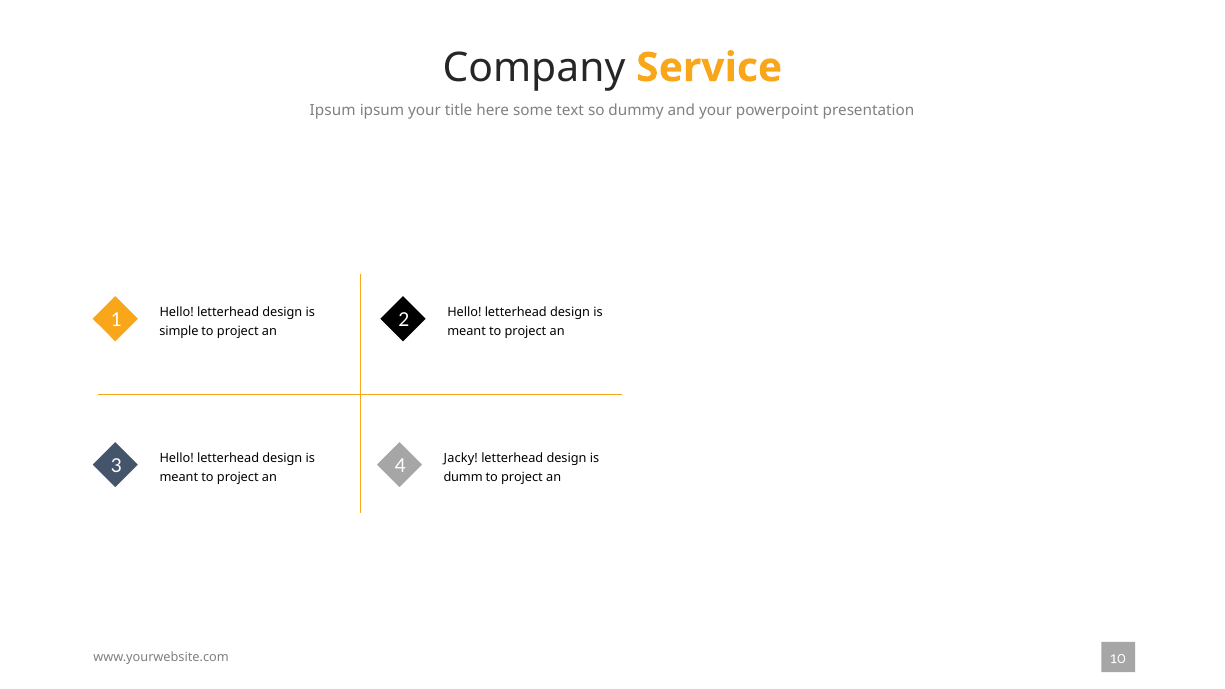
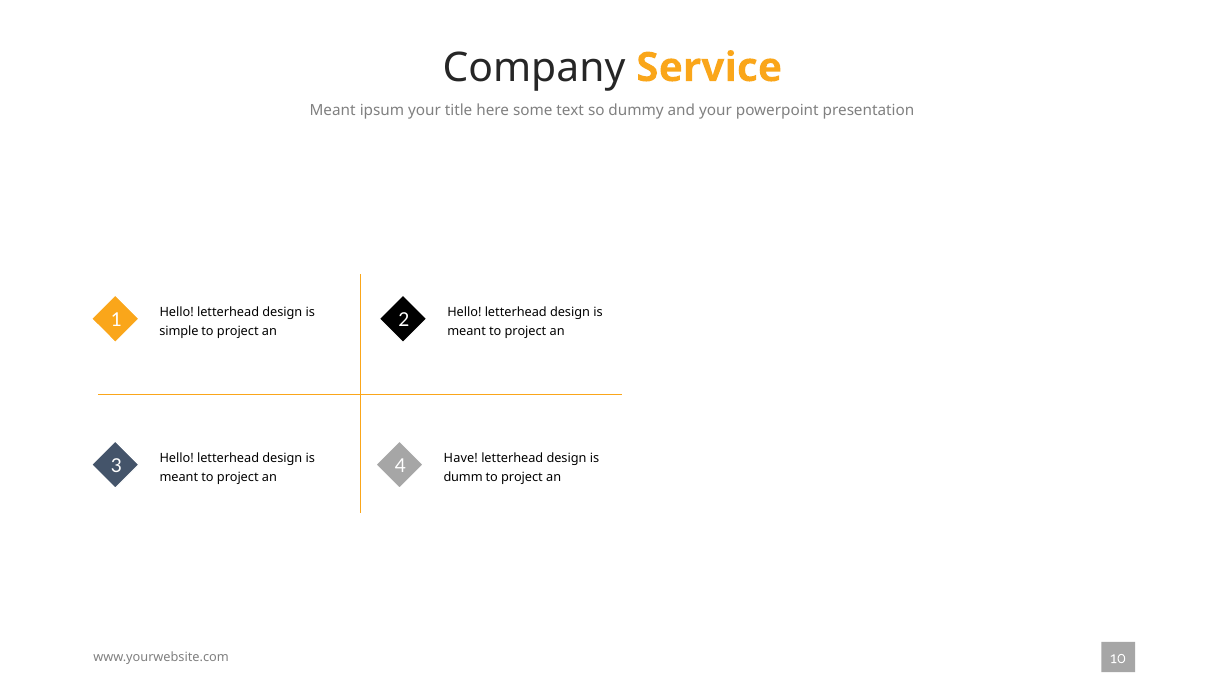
Ipsum: Ipsum -> Meant (333, 111)
Jacky: Jacky -> Have (461, 458)
